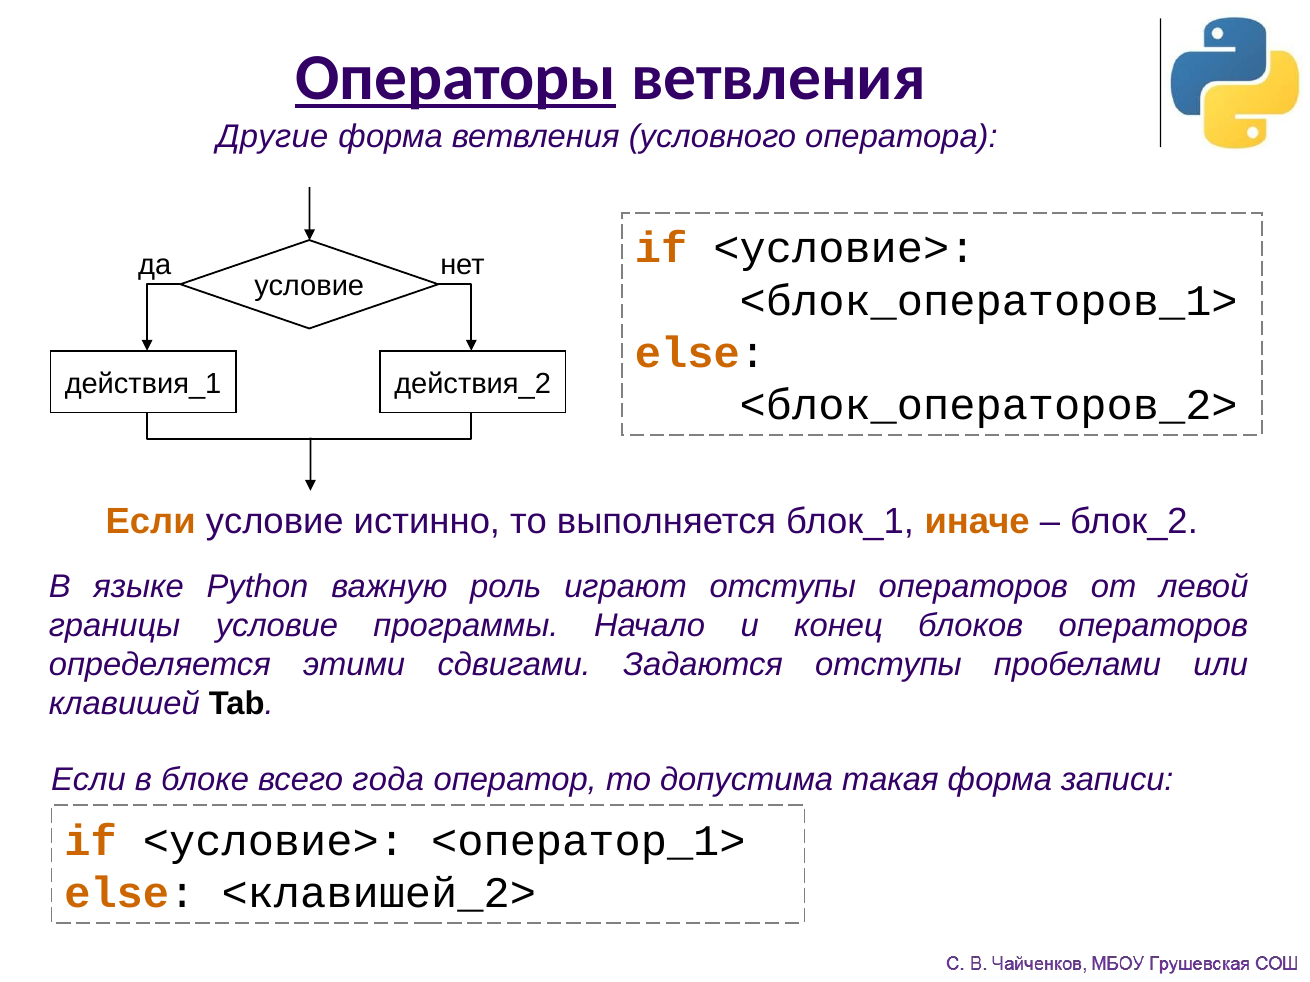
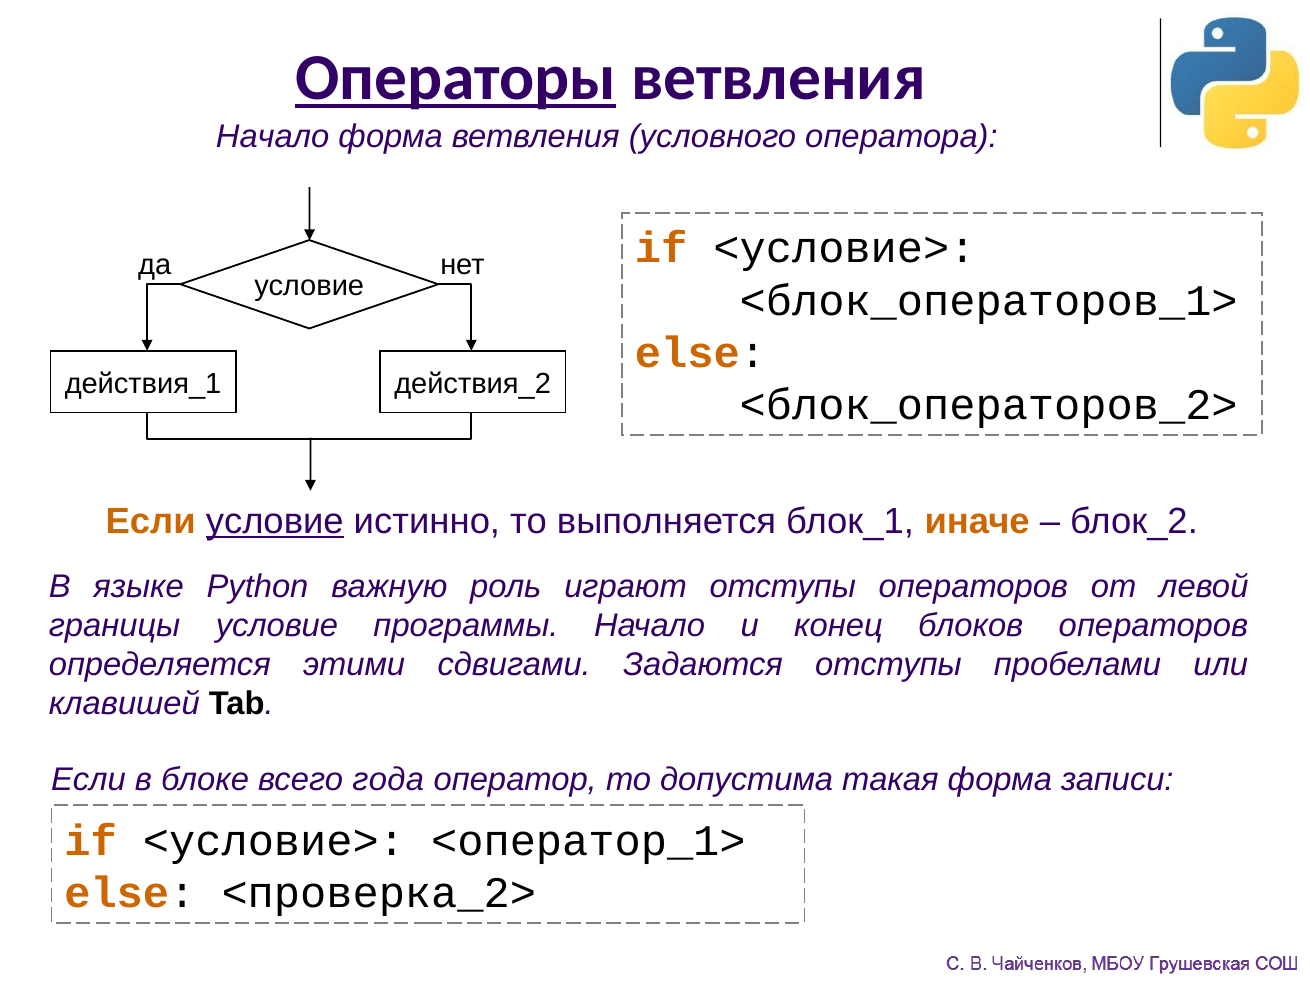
Другие: Другие -> Начало (273, 137)
условие underline: none -> present (275, 522)
<клавишей_2>: <клавишей_2> -> <проверка_2> (379, 894)
